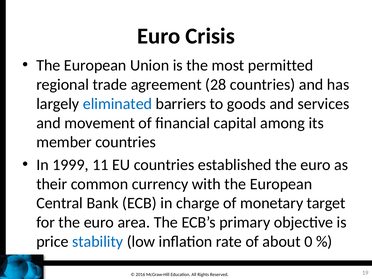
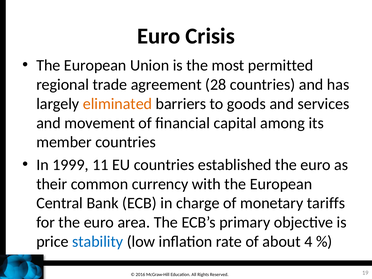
eliminated colour: blue -> orange (117, 104)
target: target -> tariffs (326, 203)
0: 0 -> 4 (308, 242)
